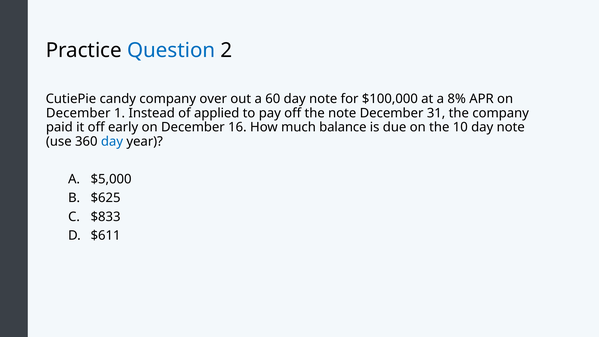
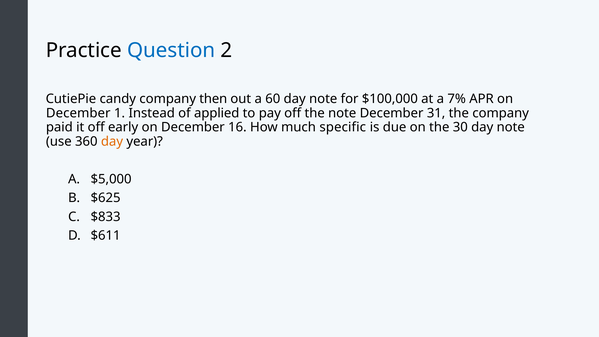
over: over -> then (213, 99)
8%: 8% -> 7% (457, 99)
balance: balance -> specific (343, 127)
10: 10 -> 30 (460, 127)
day colour: blue -> orange (112, 141)
